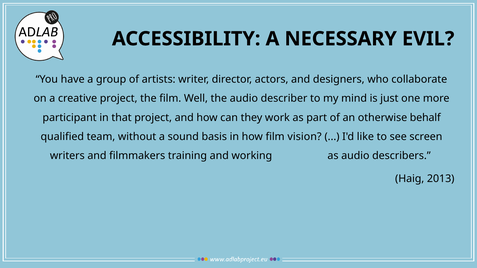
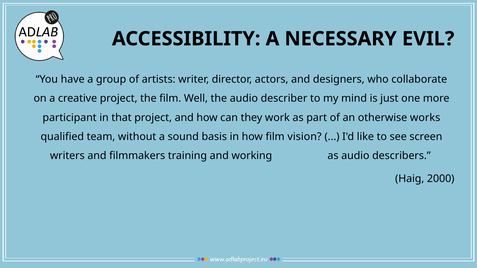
behalf: behalf -> works (425, 118)
2013: 2013 -> 2000 (441, 179)
